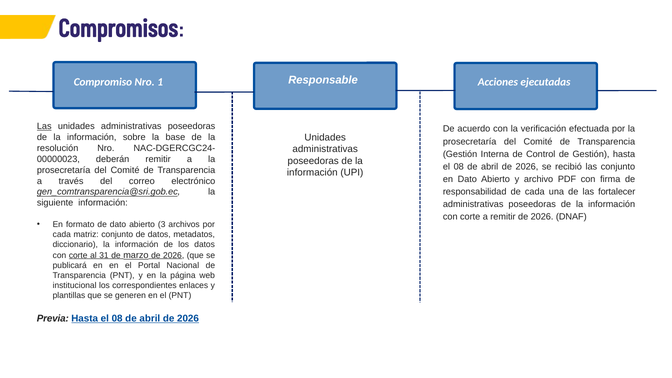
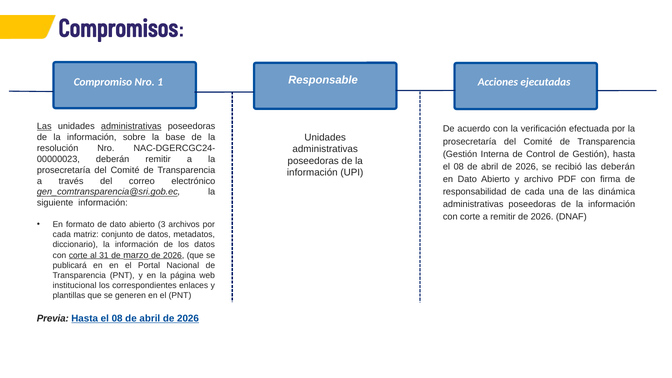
administrativas underline: none -> present (131, 126)
las conjunto: conjunto -> deberán (618, 167)
fortalecer: fortalecer -> dinámica (617, 192)
